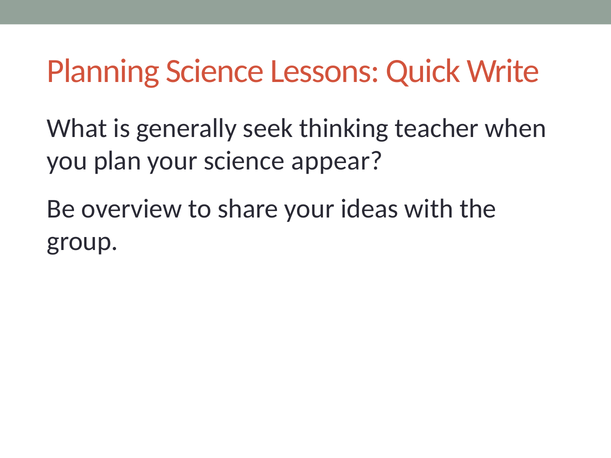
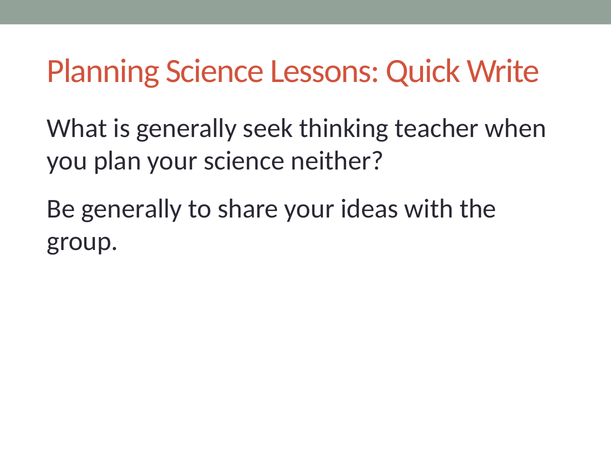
appear: appear -> neither (337, 161)
Be overview: overview -> generally (132, 209)
